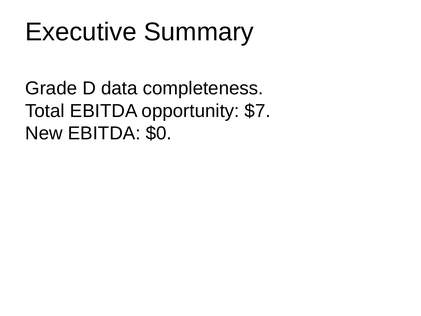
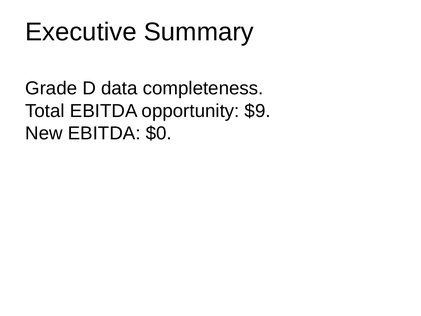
$7: $7 -> $9 (258, 111)
